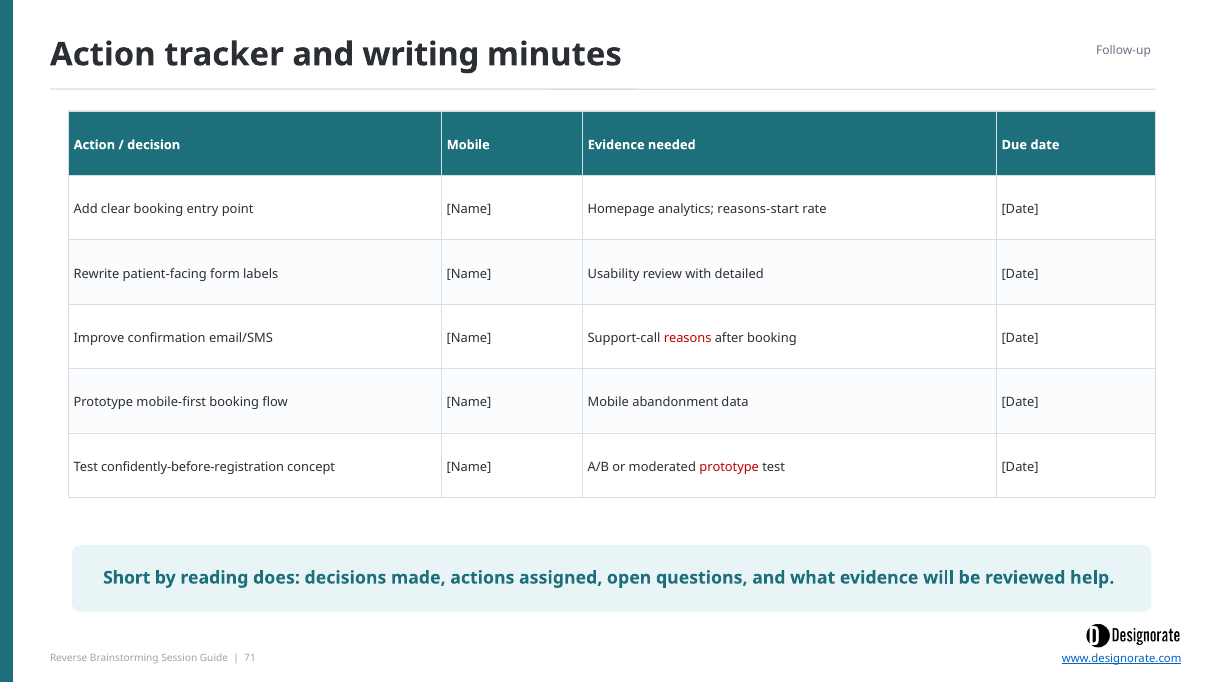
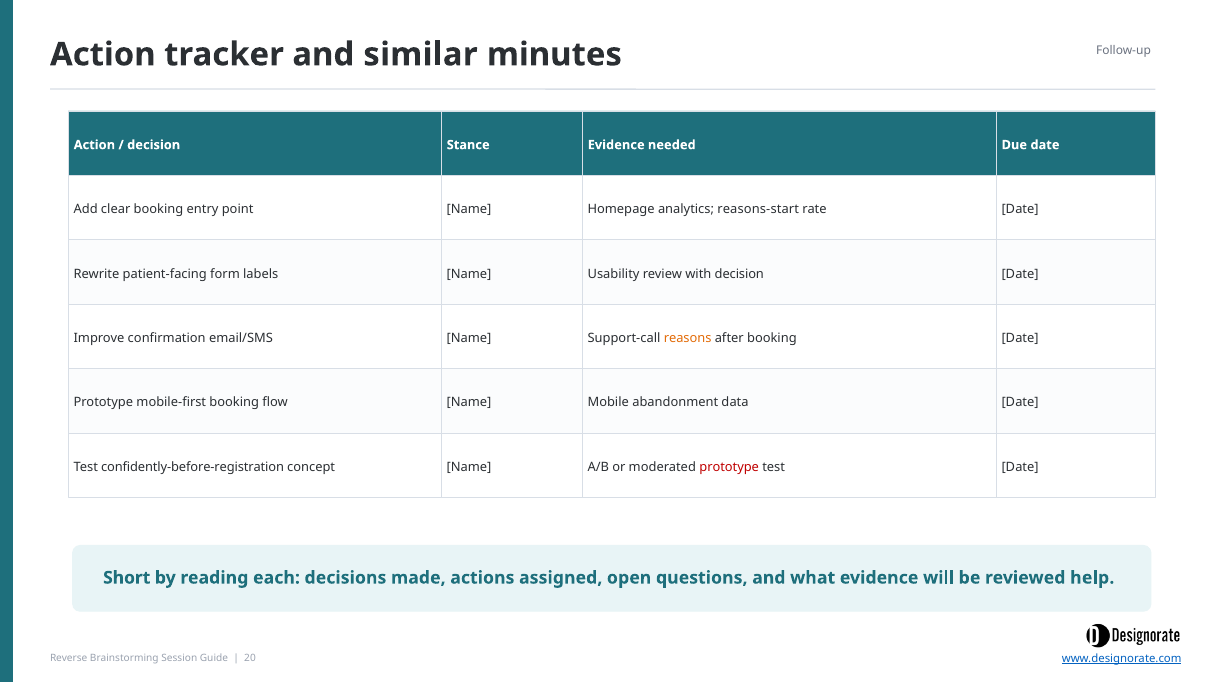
writing: writing -> similar (420, 55)
decision Mobile: Mobile -> Stance (468, 145)
with detailed: detailed -> decision (739, 274)
reasons colour: red -> orange (688, 338)
does: does -> each (276, 578)
71: 71 -> 20 (250, 658)
